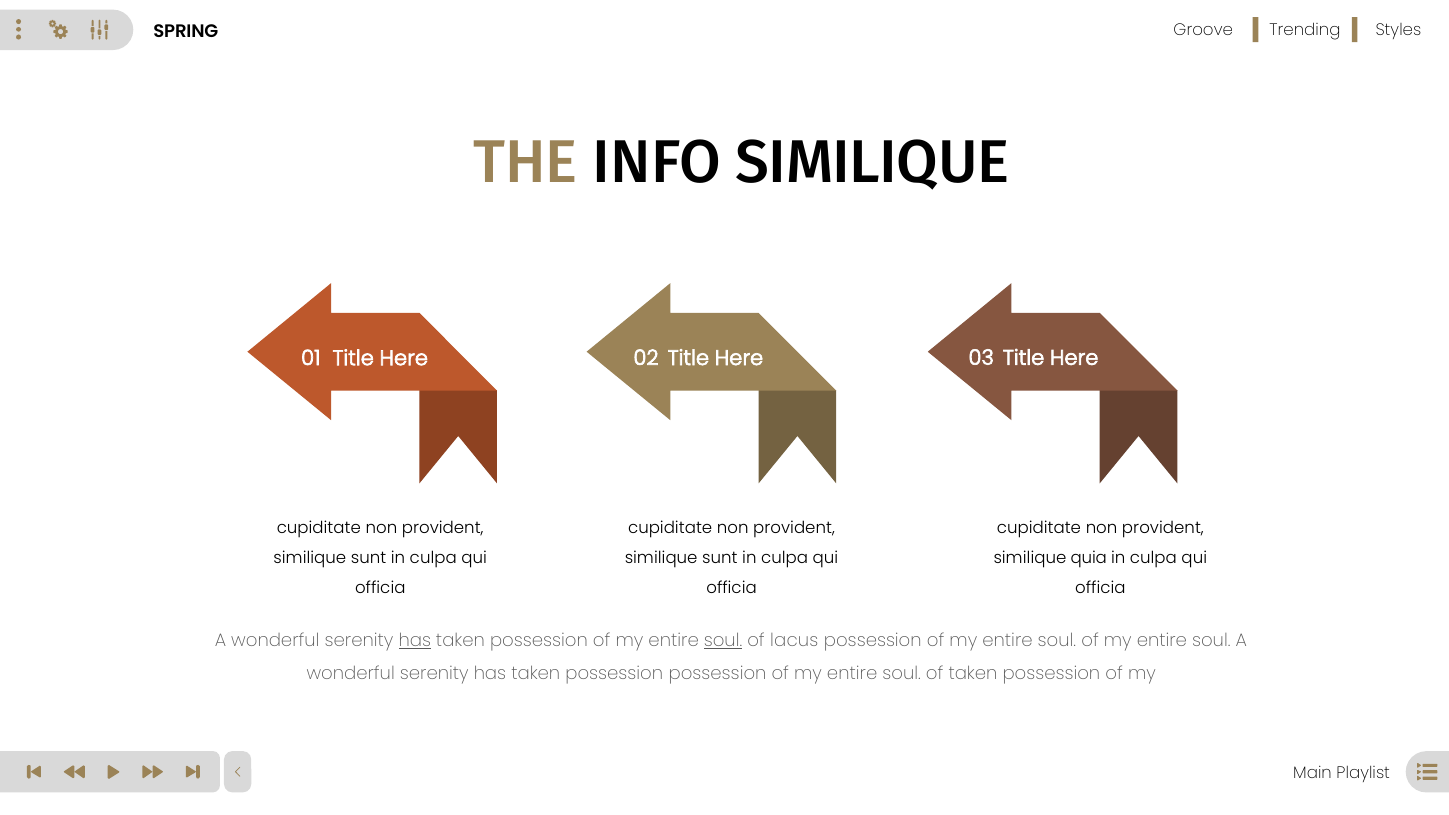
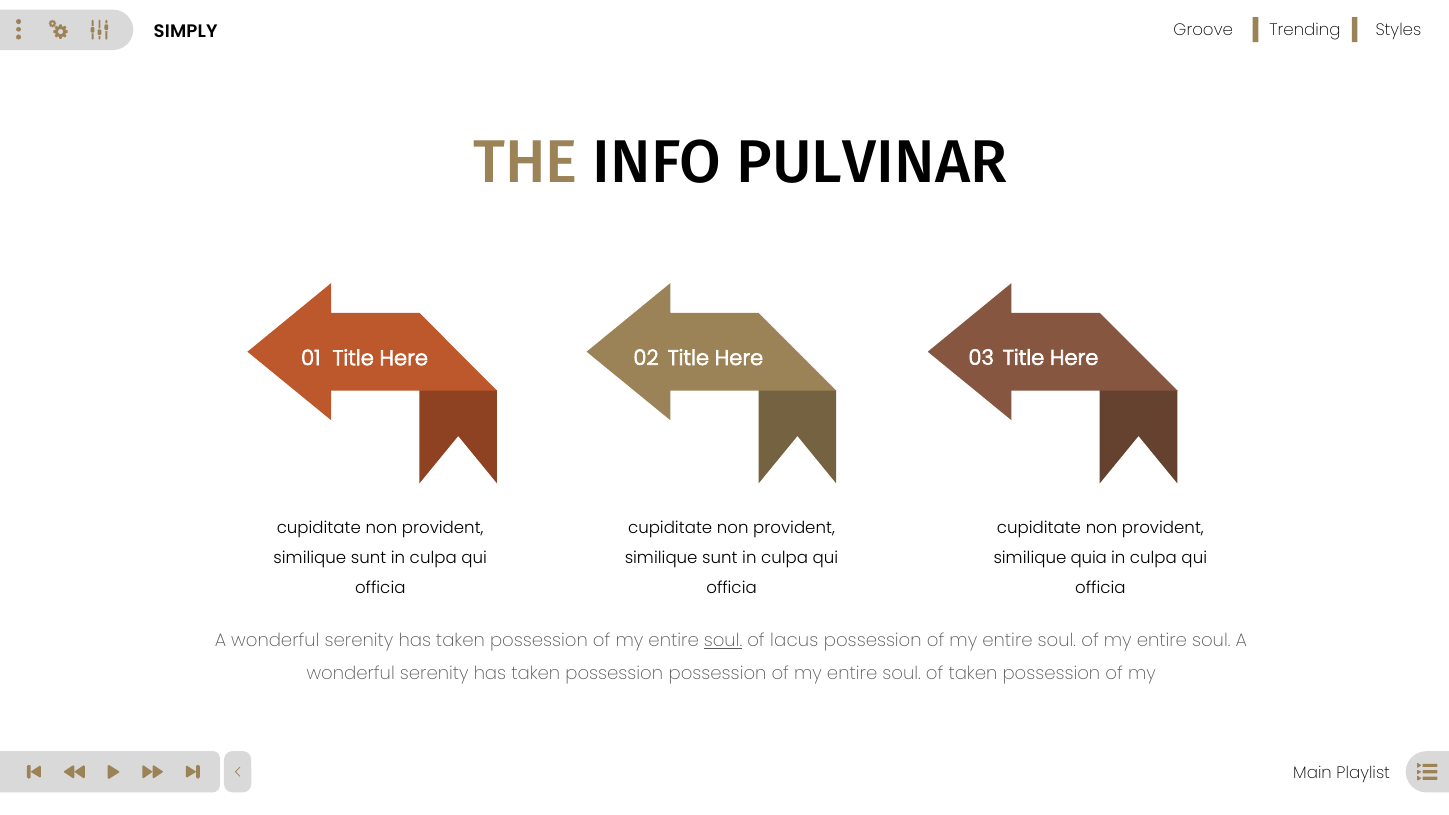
SPRING: SPRING -> SIMPLY (186, 31)
INFO SIMILIQUE: SIMILIQUE -> PULVINAR (872, 163)
has underline: present -> none (415, 641)
